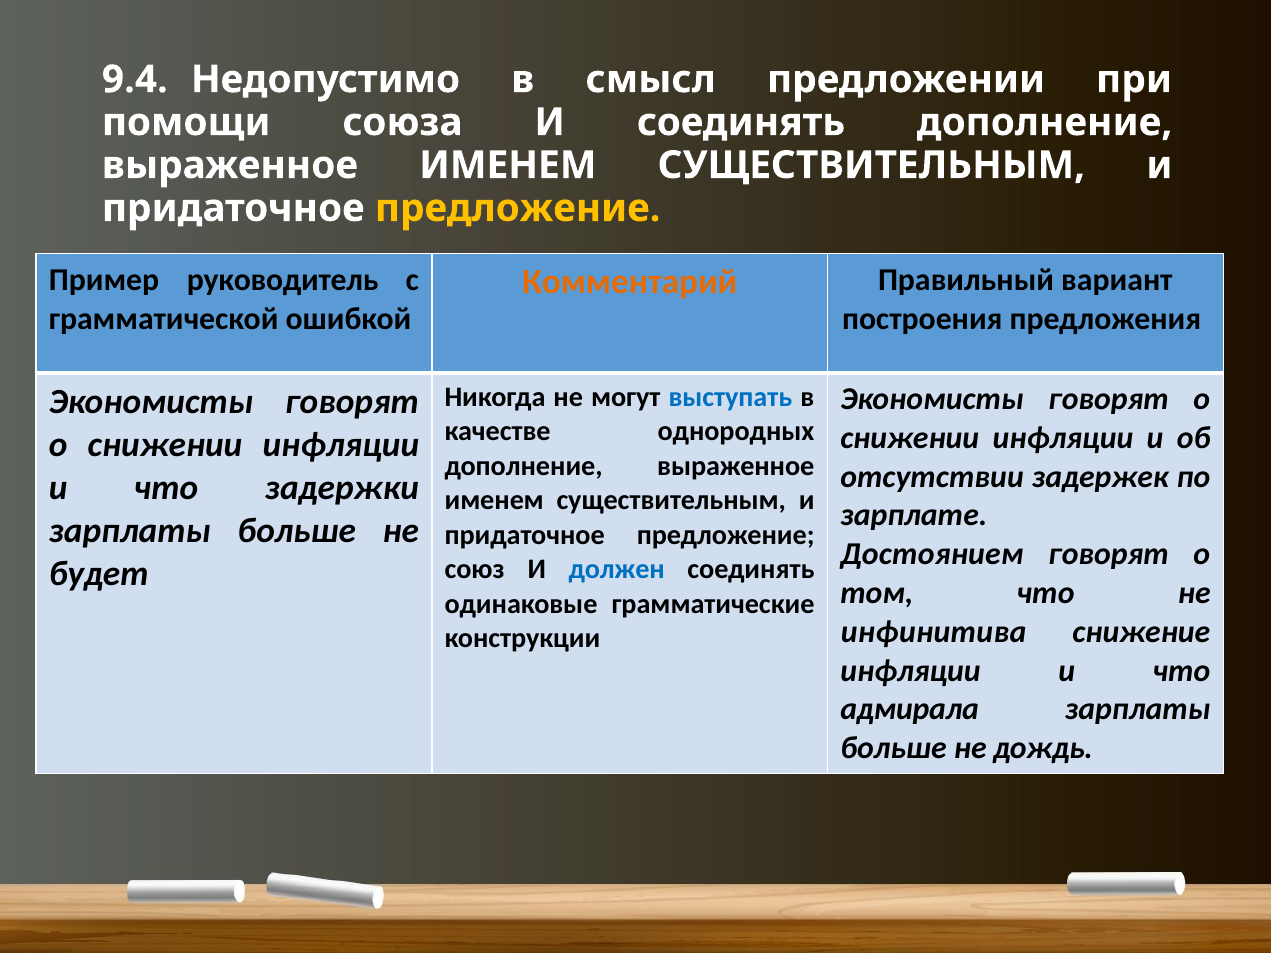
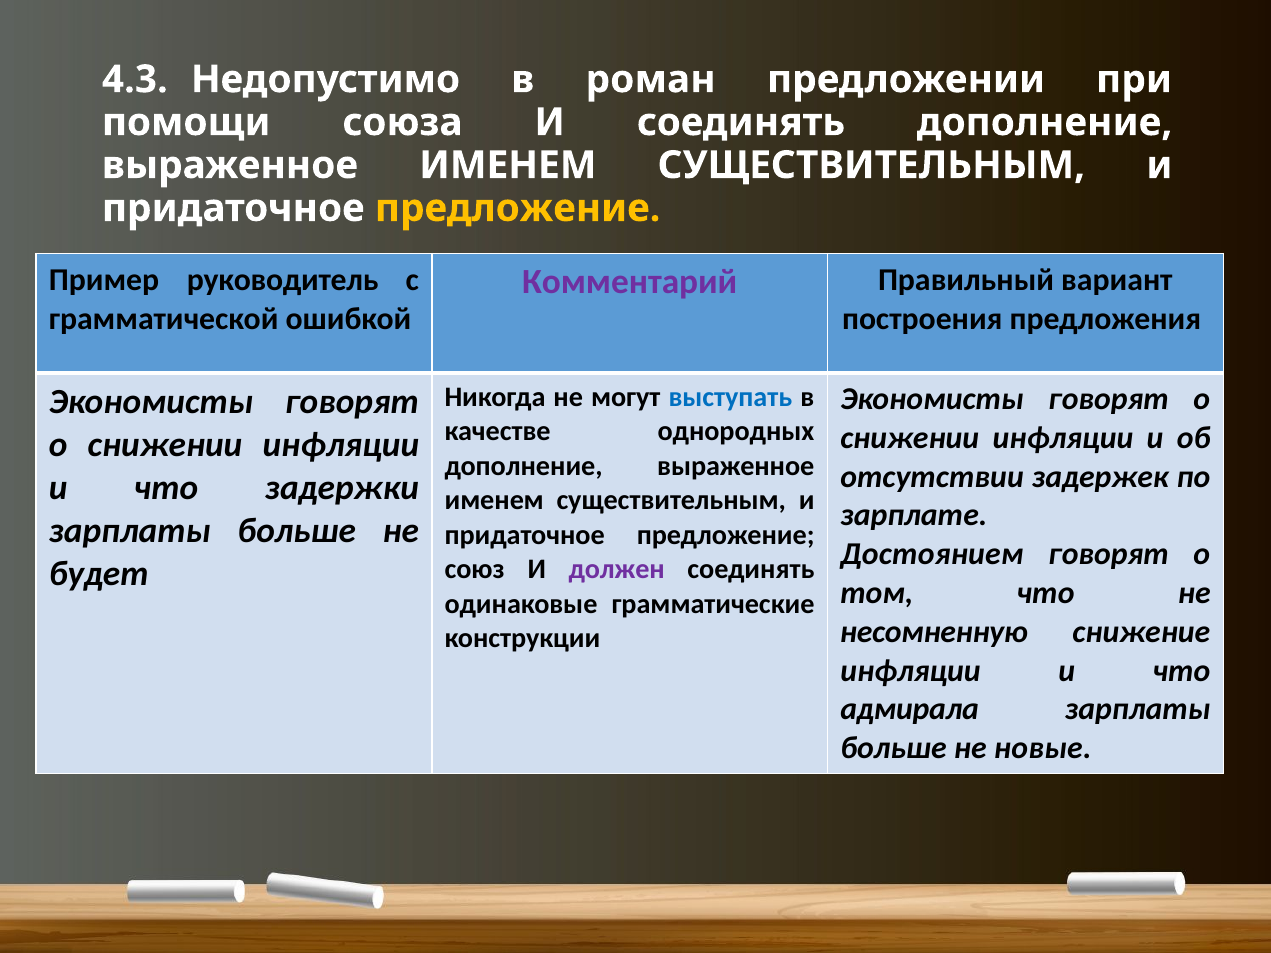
9.4: 9.4 -> 4.3 (135, 79)
смысл: смысл -> роман (651, 79)
Комментарий colour: orange -> purple (630, 282)
должен colour: blue -> purple (617, 570)
инфинитива: инфинитива -> несомненную (934, 632)
дождь: дождь -> новые (1043, 748)
